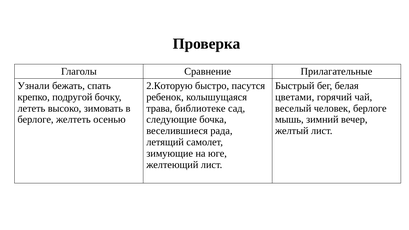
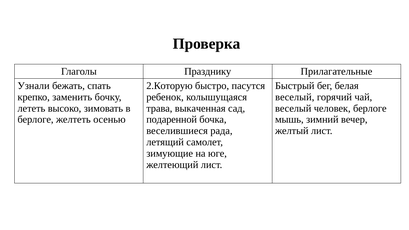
Сравнение: Сравнение -> Празднику (208, 71)
подругой: подругой -> заменить (72, 97)
цветами: цветами -> веселый (295, 97)
библиотеке: библиотеке -> выкаченная (200, 108)
следующие: следующие -> подаренной (172, 120)
